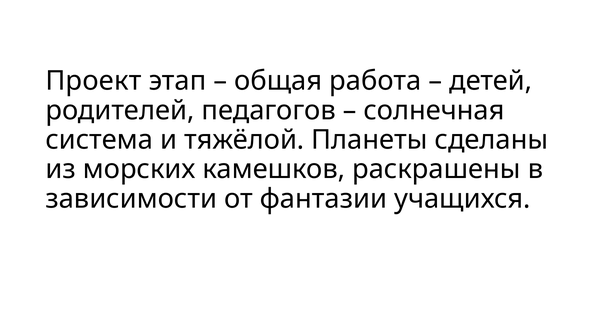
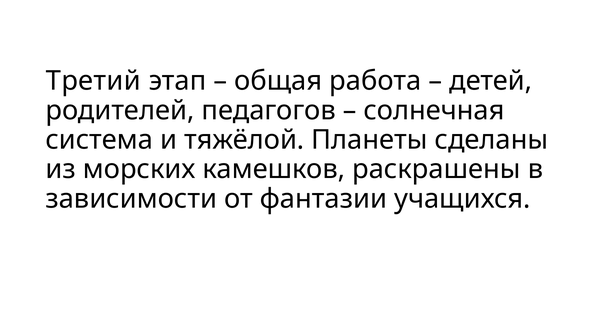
Проект: Проект -> Третий (93, 81)
